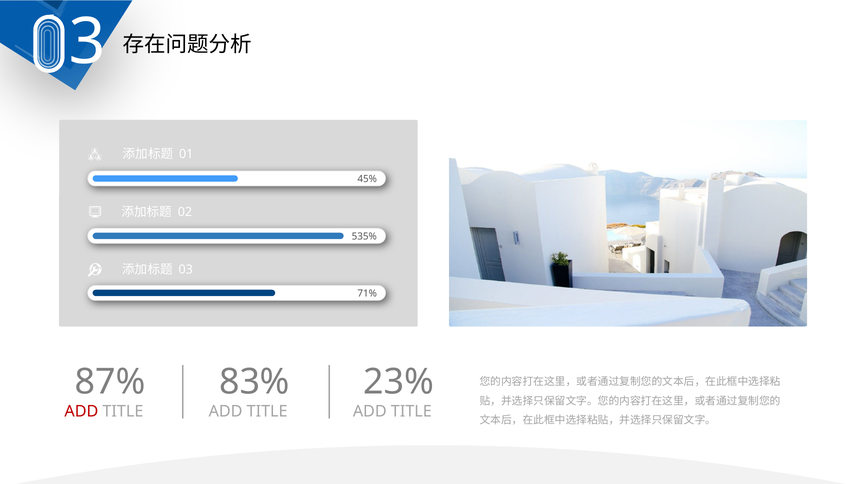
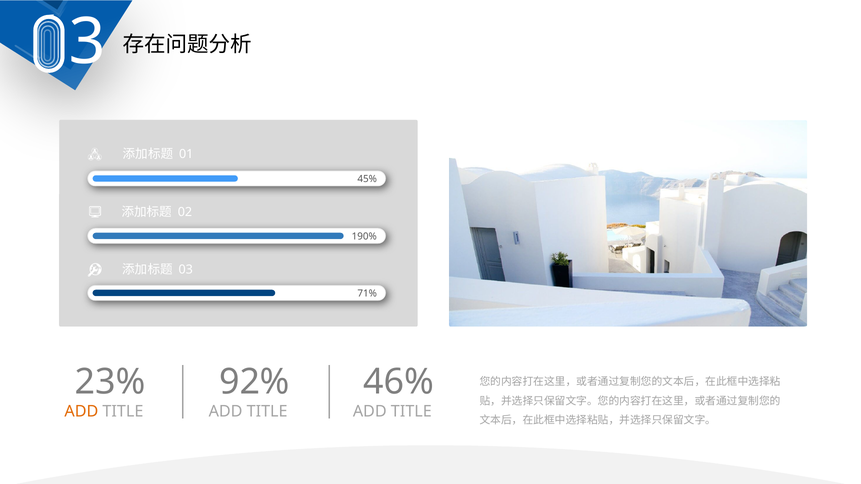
535%: 535% -> 190% (364, 237)
87%: 87% -> 23% (110, 382)
83%: 83% -> 92% (254, 382)
23%: 23% -> 46% (399, 382)
ADD colour: red -> orange (81, 412)
